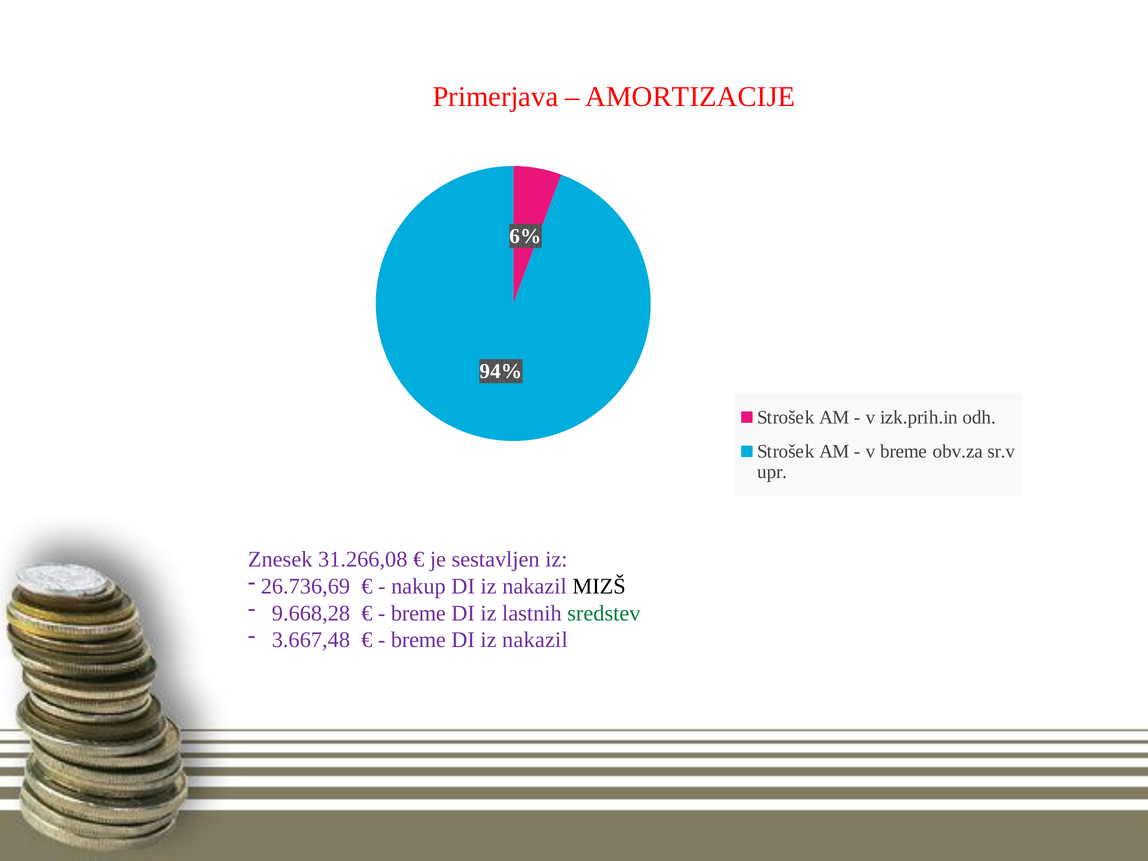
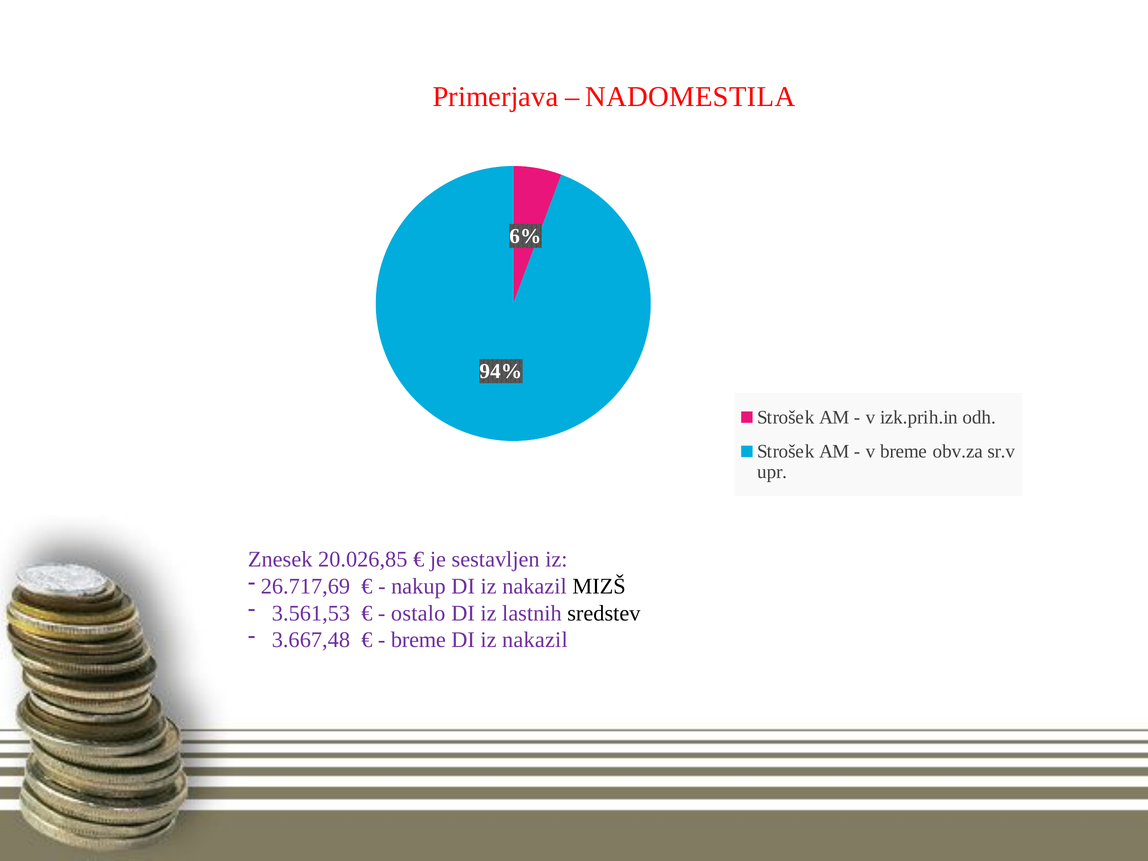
AMORTIZACIJE: AMORTIZACIJE -> NADOMESTILA (690, 97)
31.266,08: 31.266,08 -> 20.026,85 (363, 560)
26.736,69: 26.736,69 -> 26.717,69 (305, 586)
9.668,28: 9.668,28 -> 3.561,53 (311, 613)
breme: breme -> ostalo (418, 613)
sredstev colour: green -> black (604, 613)
